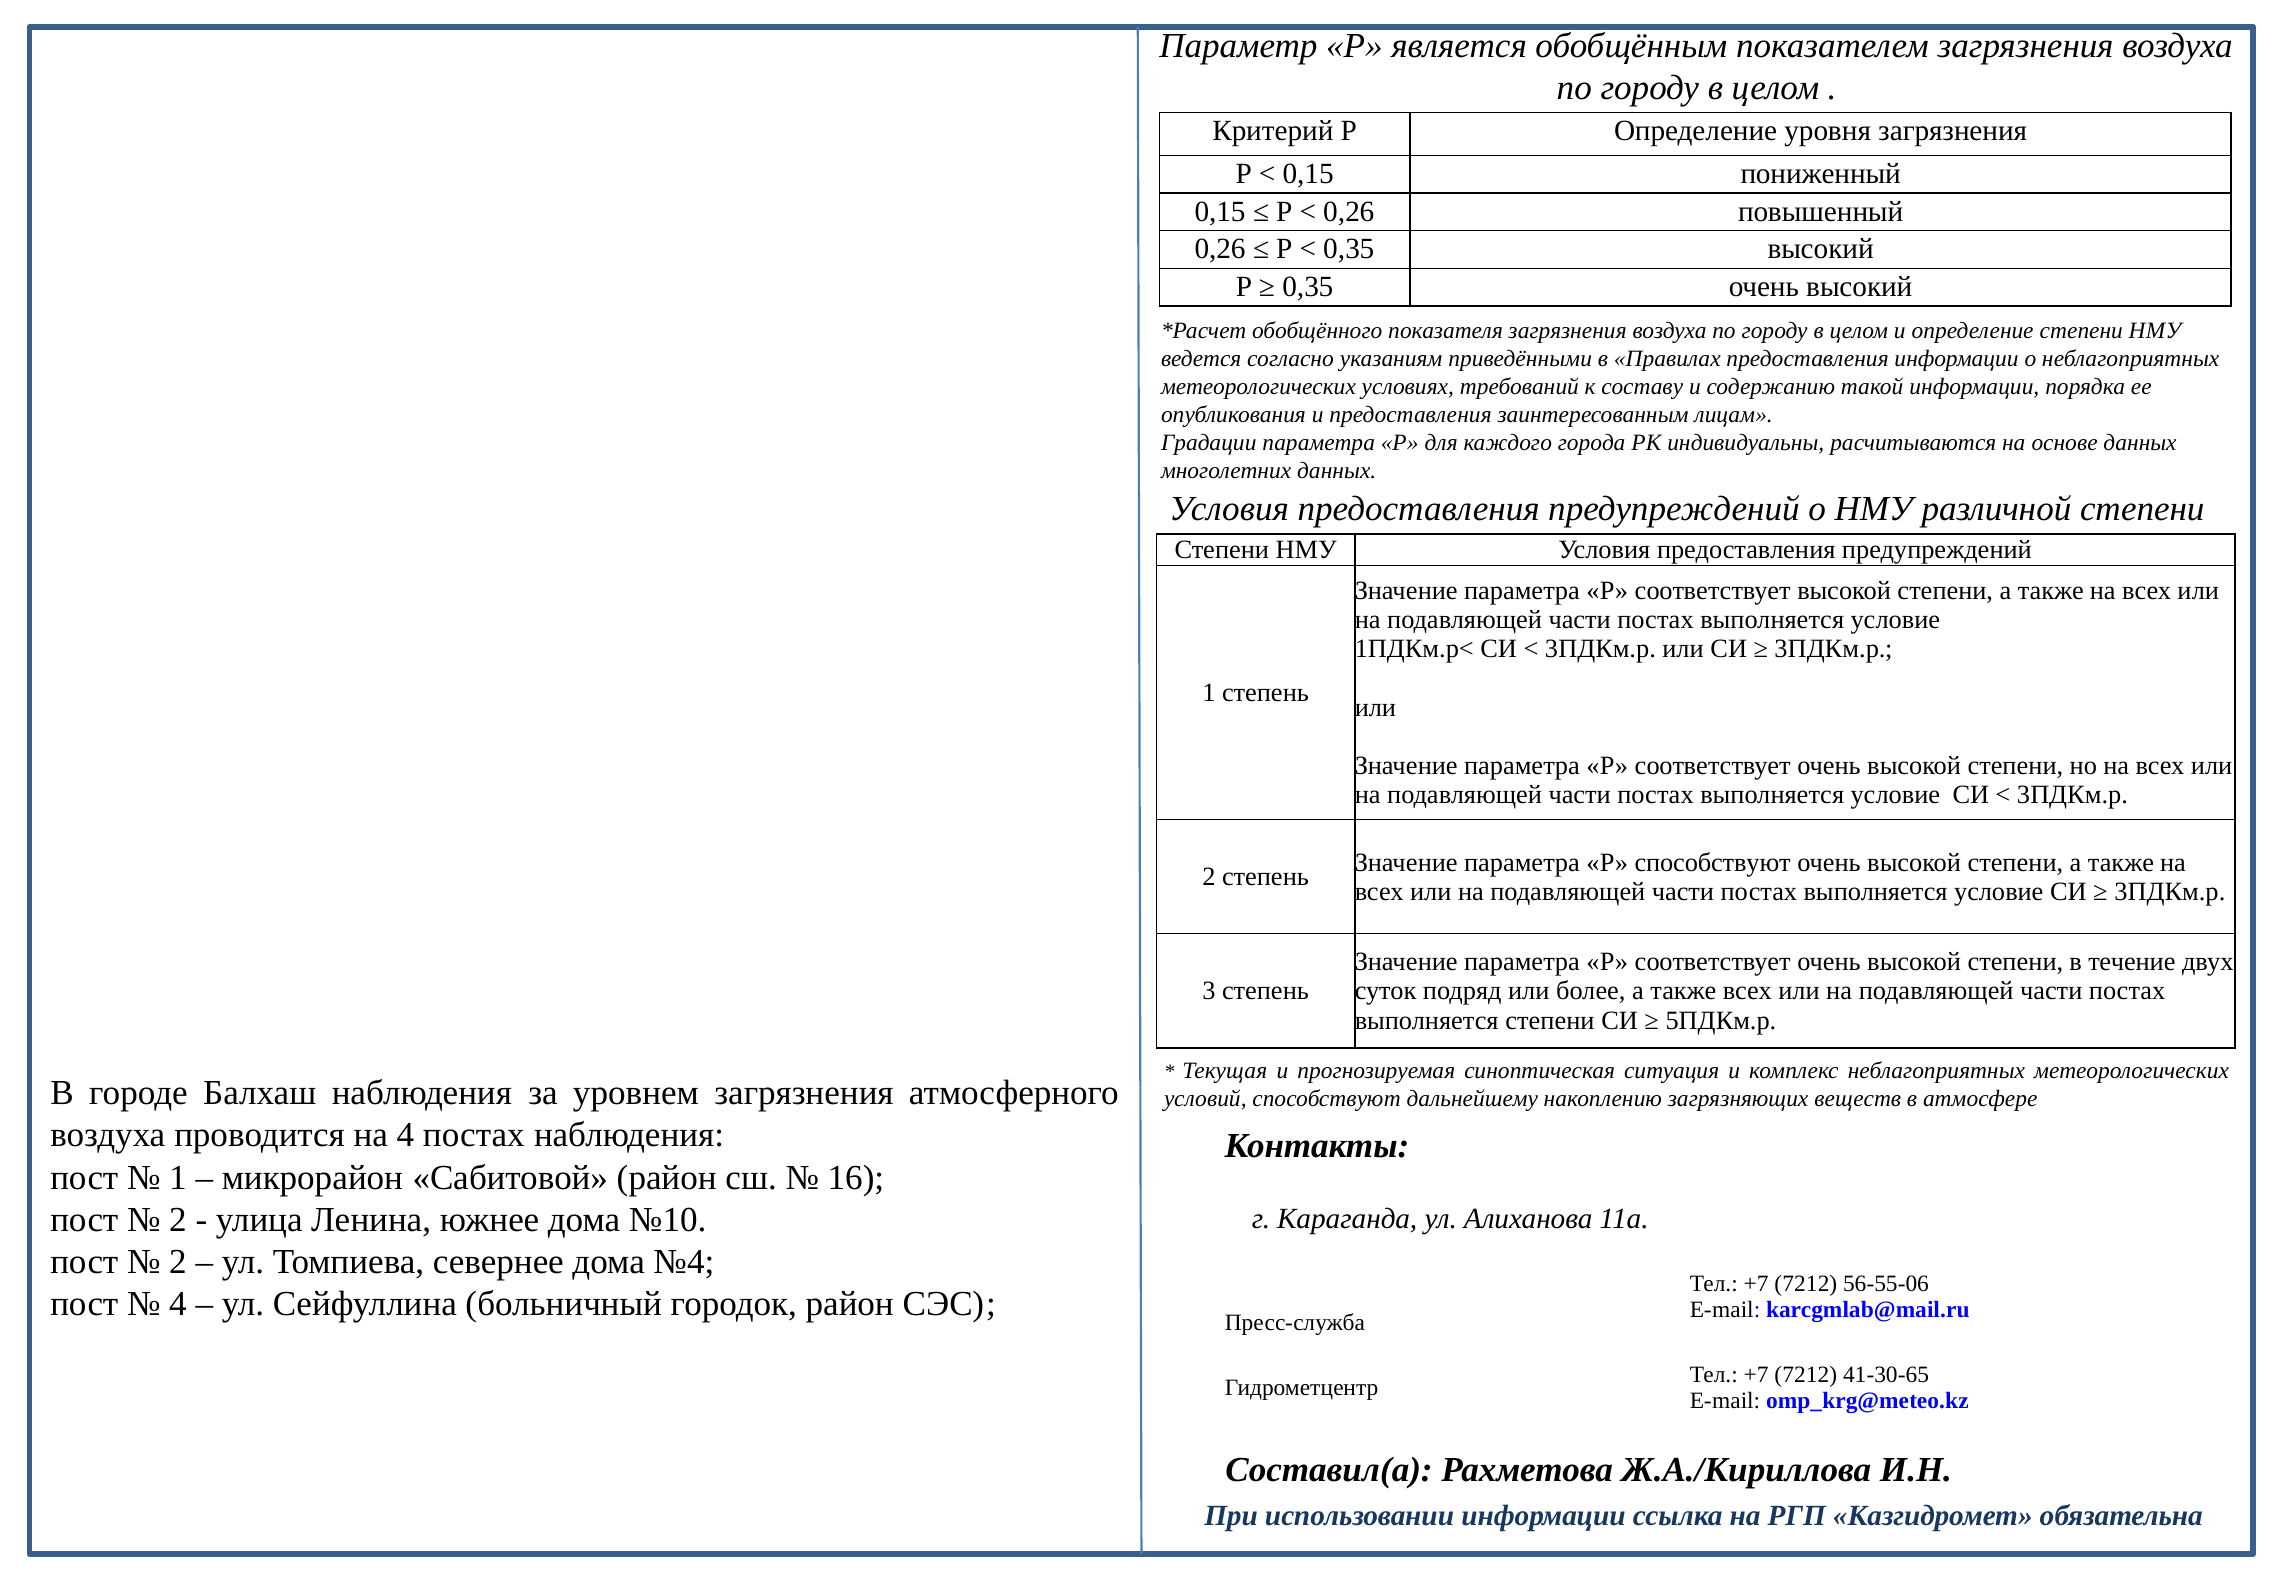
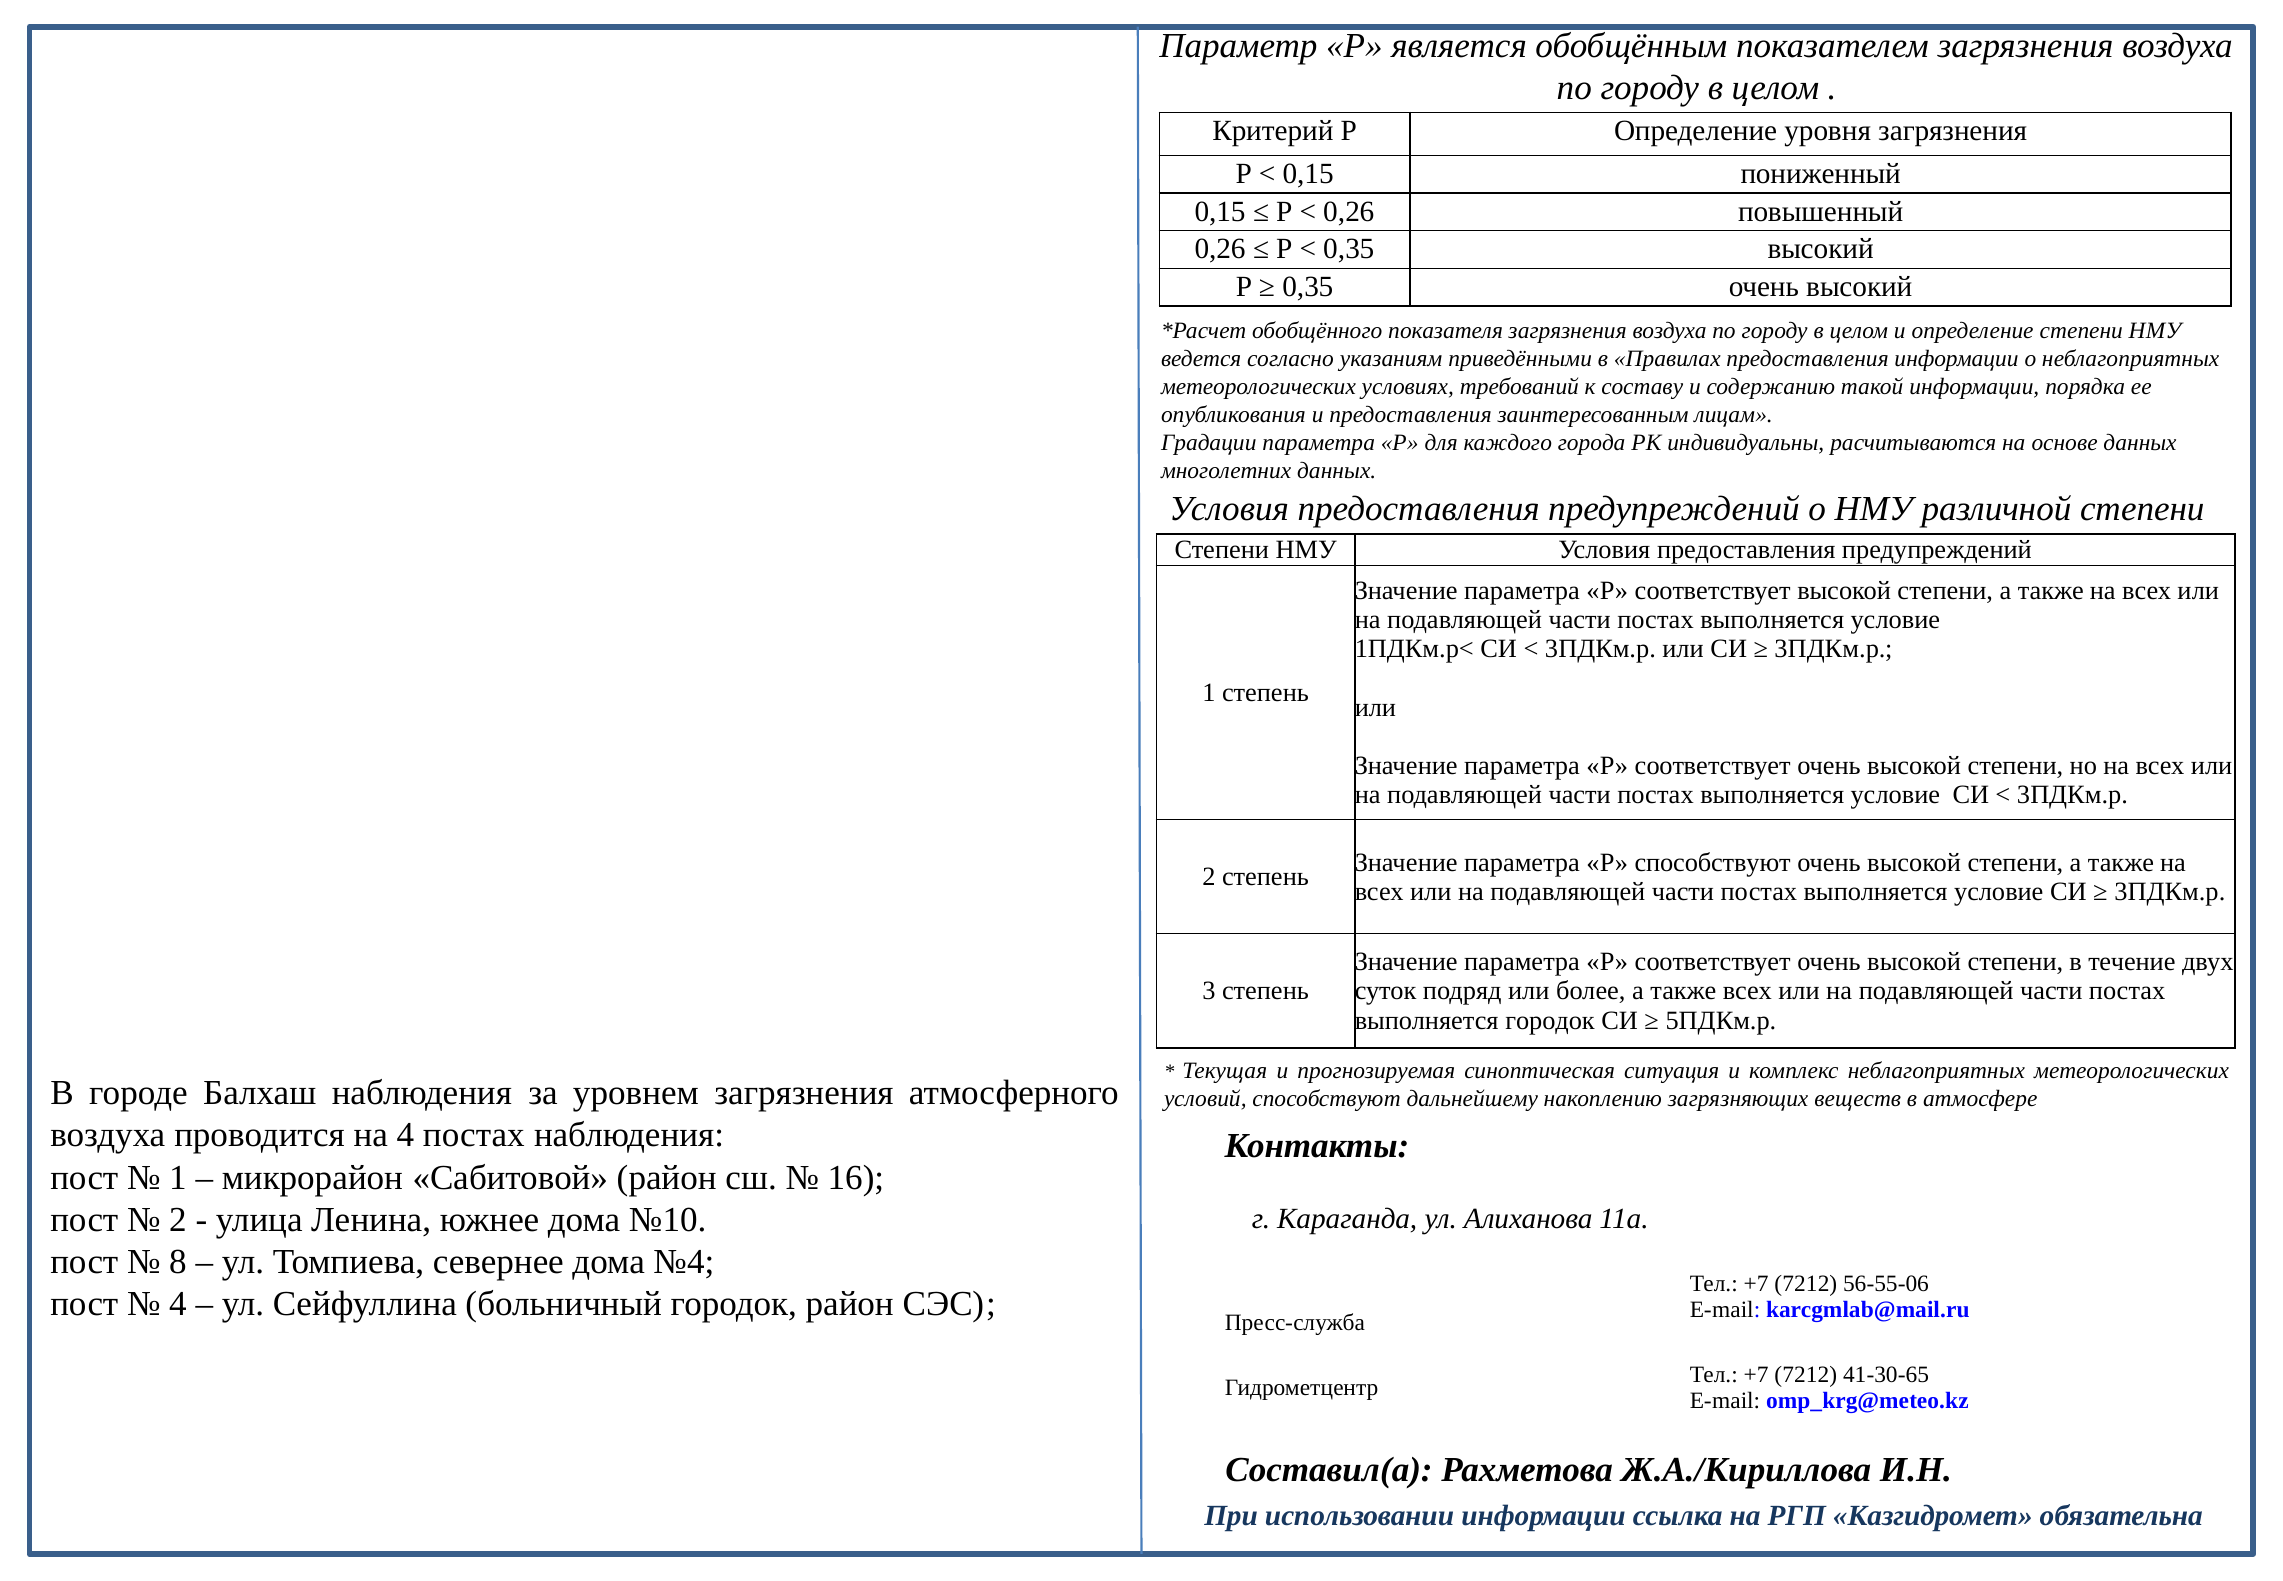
выполняется степени: степени -> городок (1550, 1020)
2: 2 -> 8 (178, 1261)
